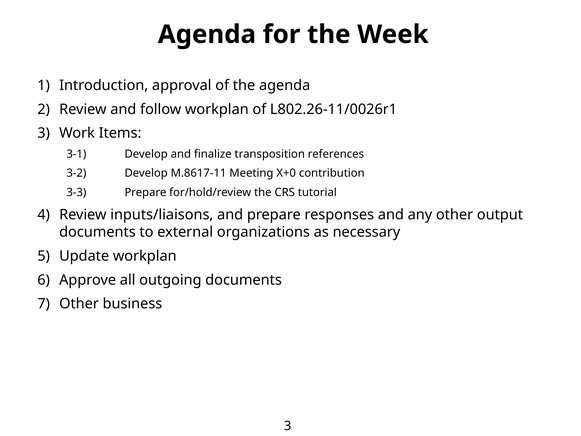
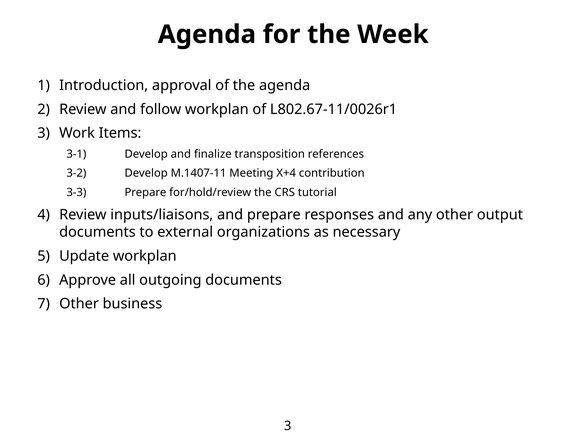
L802.26-11/0026r1: L802.26-11/0026r1 -> L802.67-11/0026r1 (334, 109)
M.8617-11: M.8617-11 -> M.1407-11 (199, 173)
X+0: X+0 -> X+4 (286, 173)
